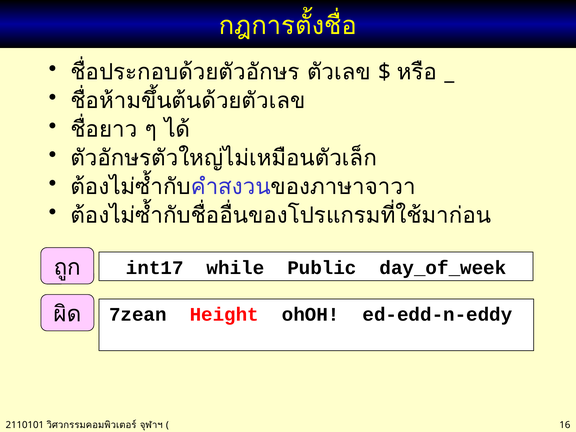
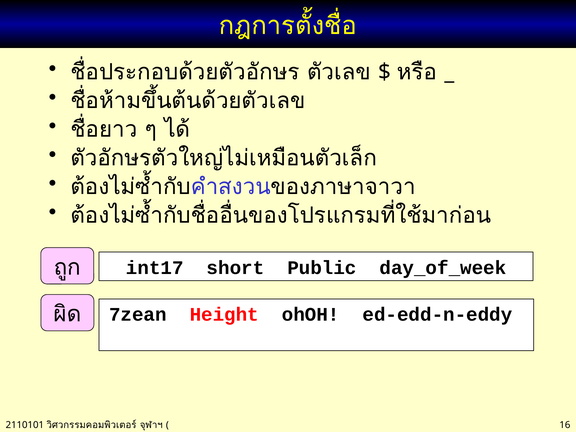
while: while -> short (235, 268)
